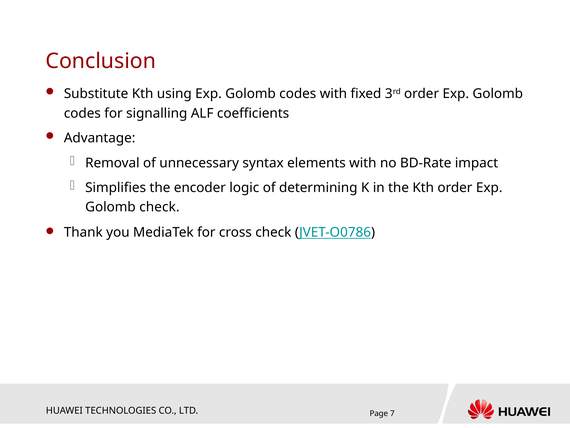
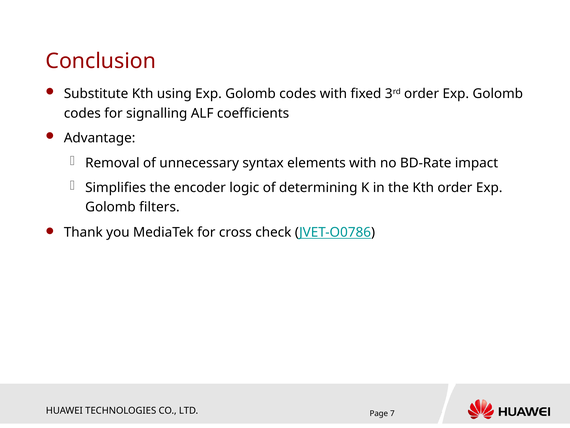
Golomb check: check -> filters (159, 207)
